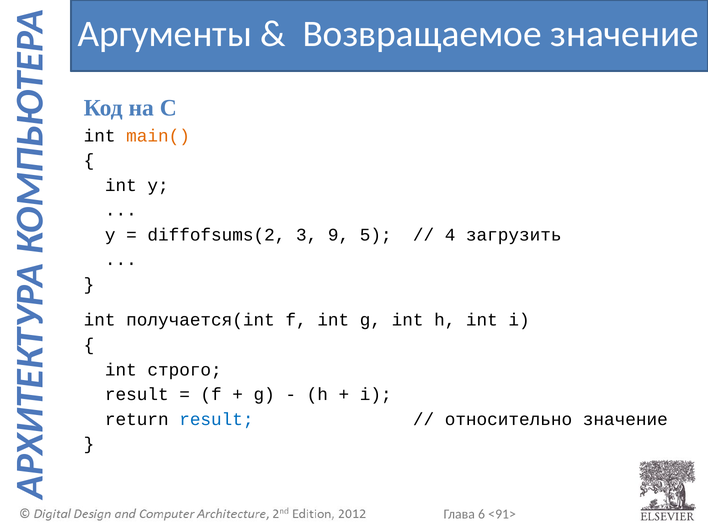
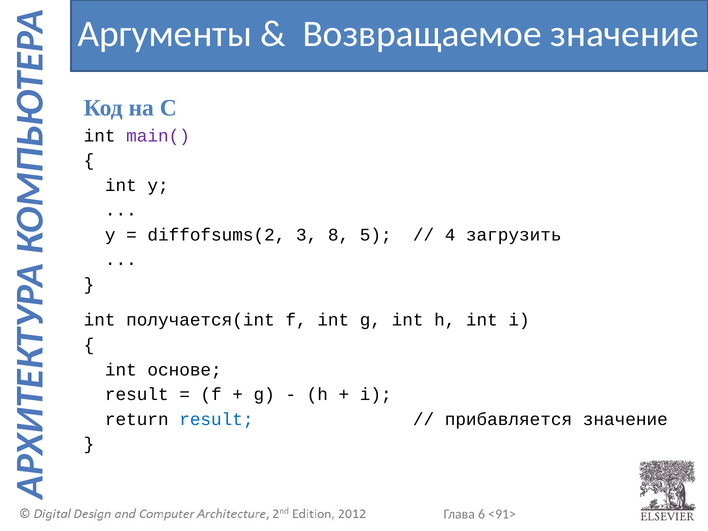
main( colour: orange -> purple (158, 136)
9: 9 -> 8 (339, 235)
строго: строго -> основе (185, 370)
относительно: относительно -> прибавляется (508, 419)
